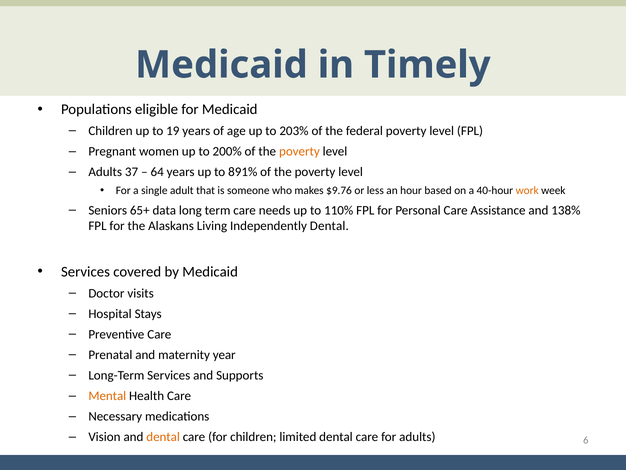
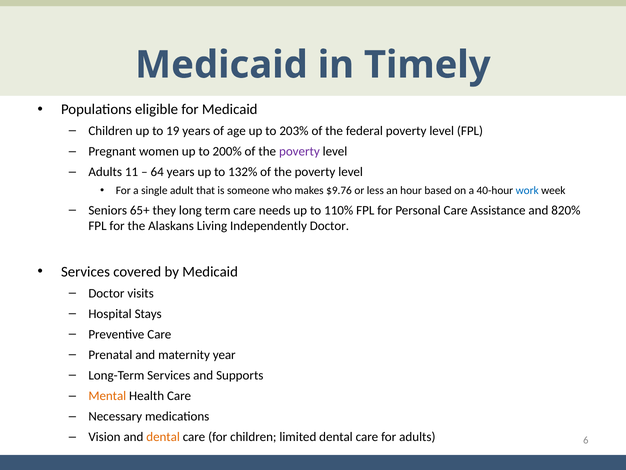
poverty colour: orange -> purple (299, 151)
37: 37 -> 11 (132, 172)
891%: 891% -> 132% (243, 172)
work colour: orange -> blue (527, 191)
data: data -> they (164, 210)
138%: 138% -> 820% (566, 210)
Independently Dental: Dental -> Doctor (329, 226)
